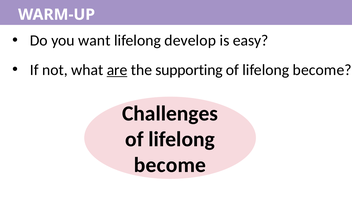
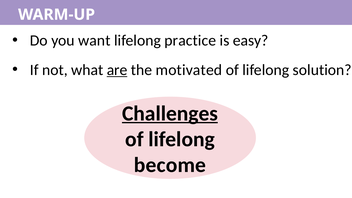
develop: develop -> practice (190, 40)
supporting: supporting -> motivated (189, 70)
become: become -> solution (322, 70)
Challenges underline: none -> present (170, 113)
